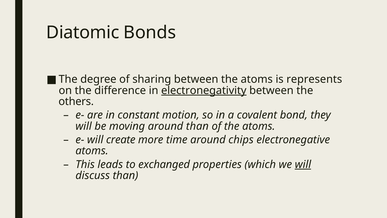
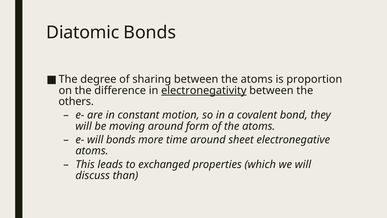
represents: represents -> proportion (314, 79)
around than: than -> form (197, 126)
will create: create -> bonds (121, 140)
chips: chips -> sheet (241, 140)
will underline: present -> none (303, 164)
